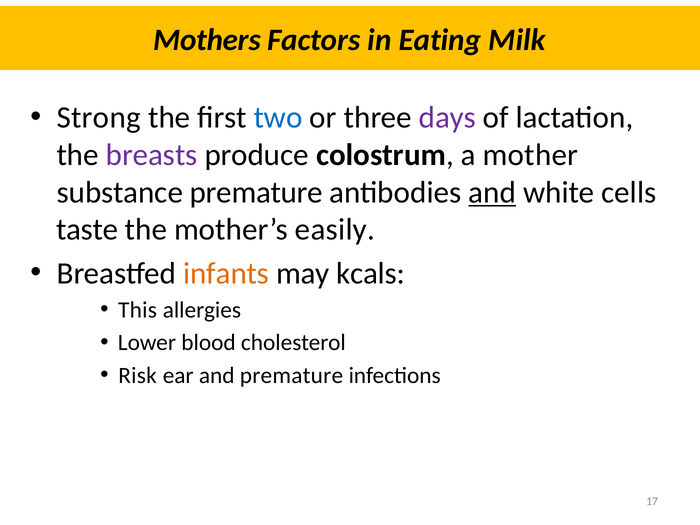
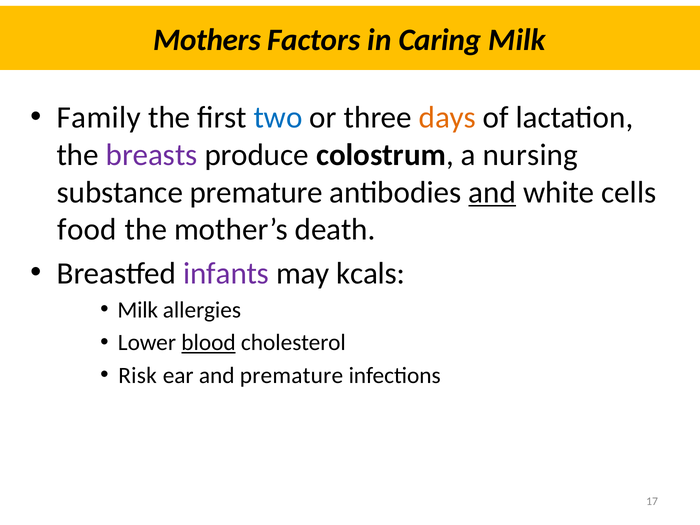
Eating: Eating -> Caring (440, 40)
Strong: Strong -> Family (99, 118)
days colour: purple -> orange (447, 118)
mother: mother -> nursing (530, 155)
taste: taste -> food (87, 230)
easily: easily -> death (335, 230)
infants colour: orange -> purple (226, 273)
This: This -> Milk (138, 310)
blood underline: none -> present (209, 343)
